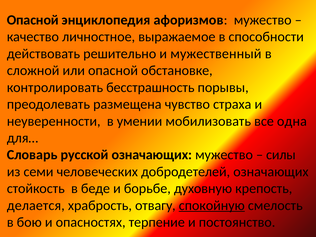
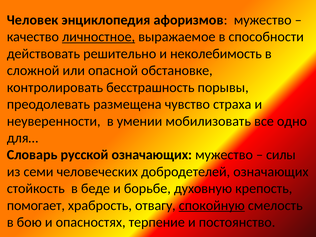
Опасной: Опасной -> Человек (33, 20)
личностное underline: none -> present (99, 37)
мужественный: мужественный -> неколебимость (216, 54)
одна: одна -> одно (292, 121)
делается: делается -> помогает (36, 205)
